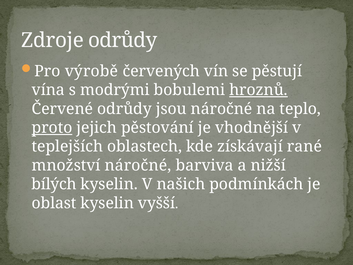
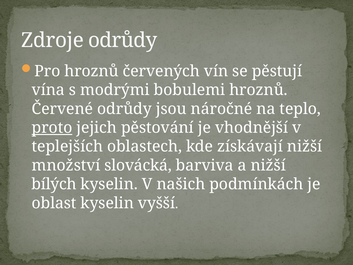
Pro výrobě: výrobě -> hroznů (91, 71)
hroznů underline: present -> none (258, 90)
získávají rané: rané -> nižší (305, 146)
množství náročné: náročné -> slovácká (138, 165)
